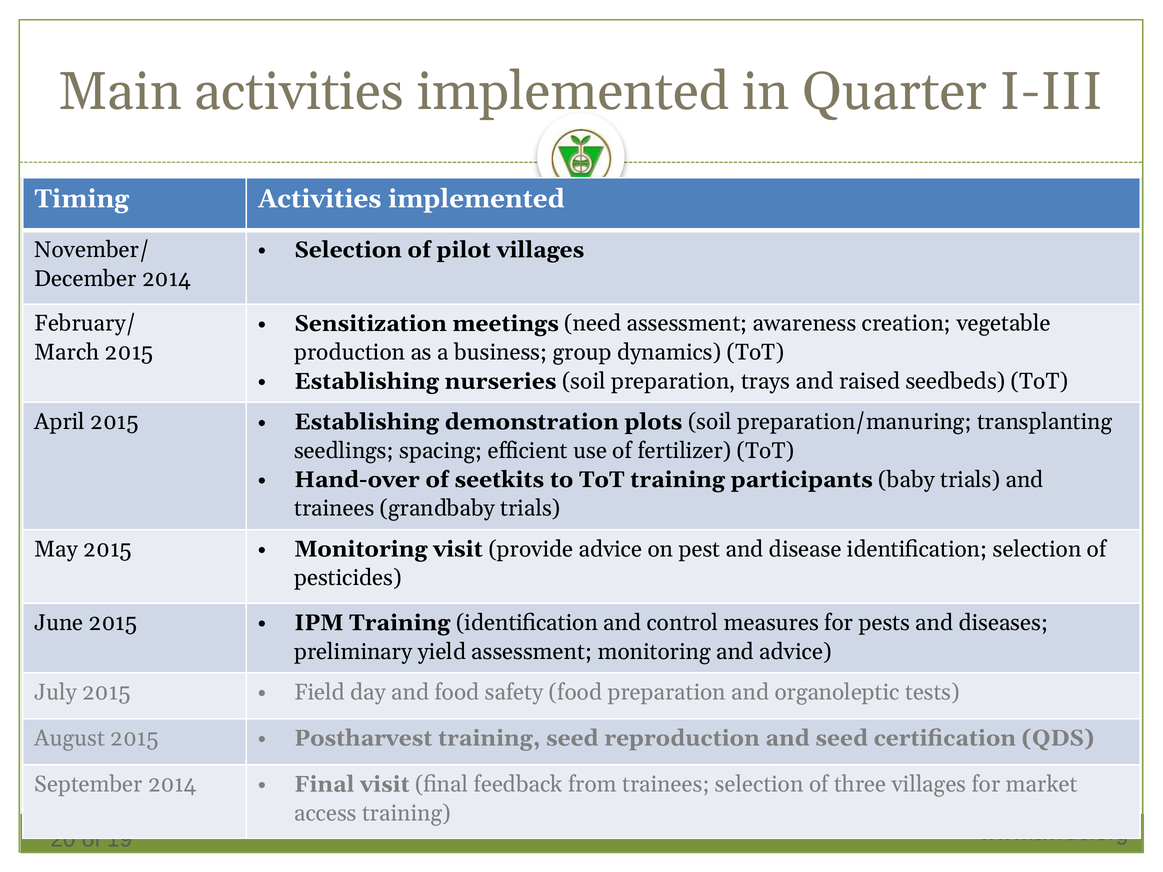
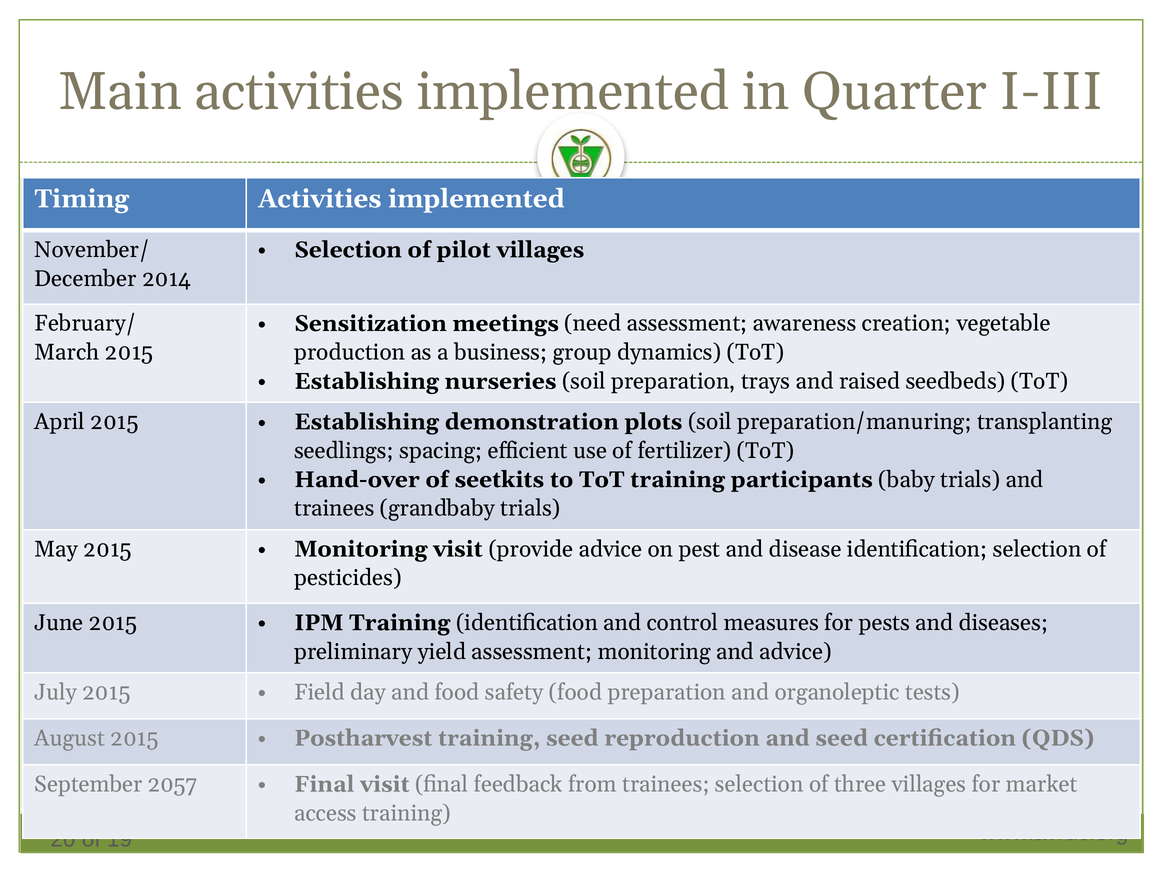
September 2014: 2014 -> 2057 (172, 784)
